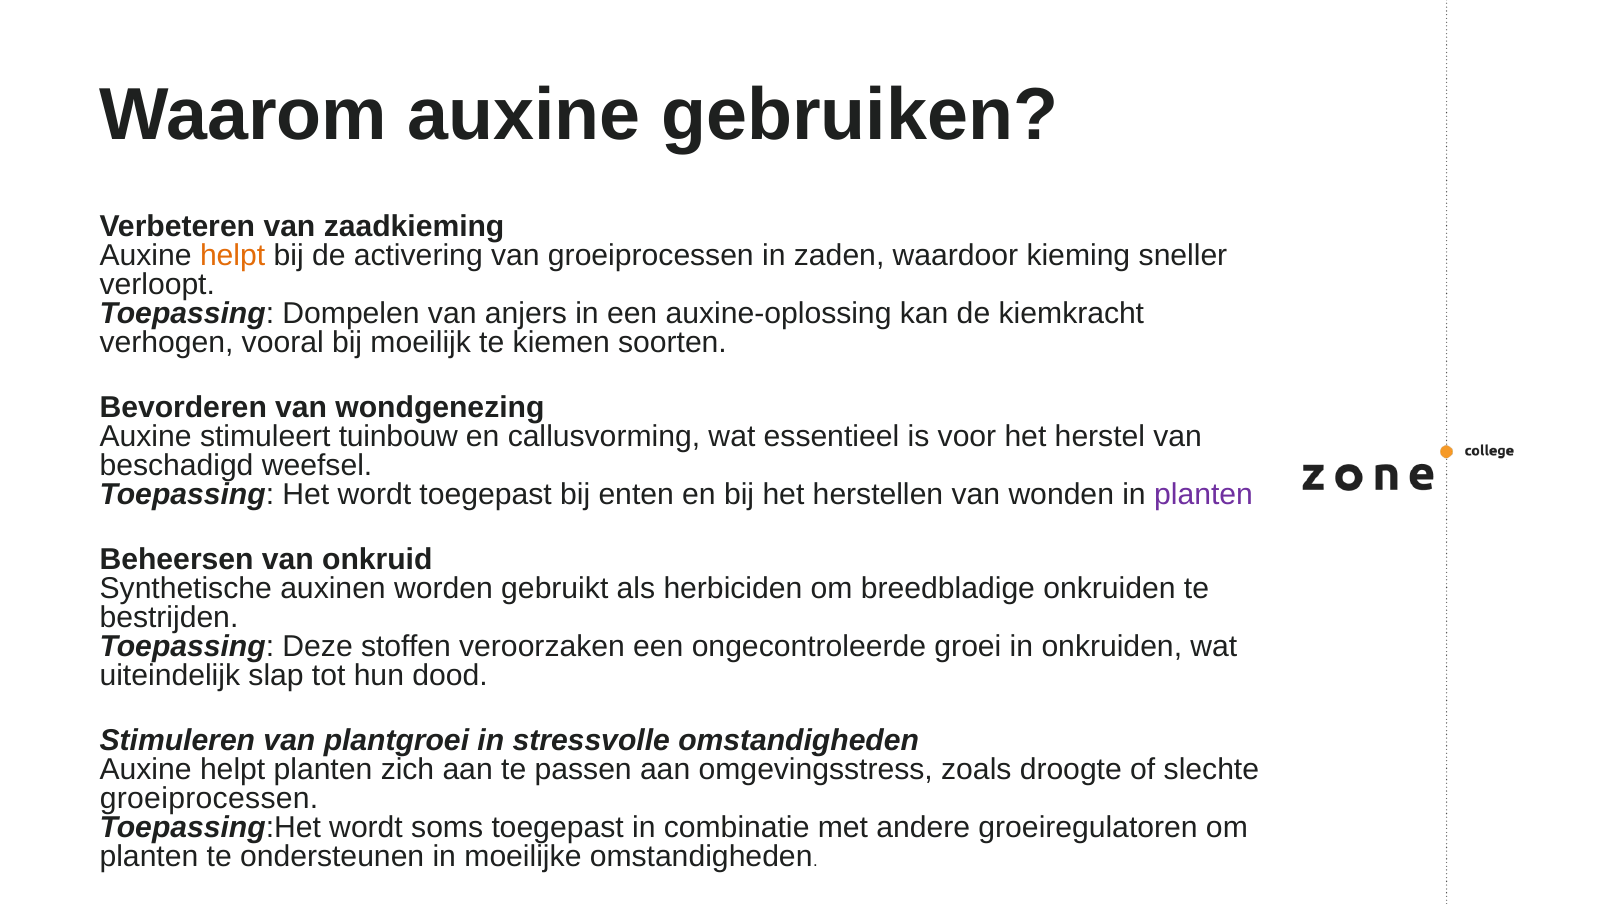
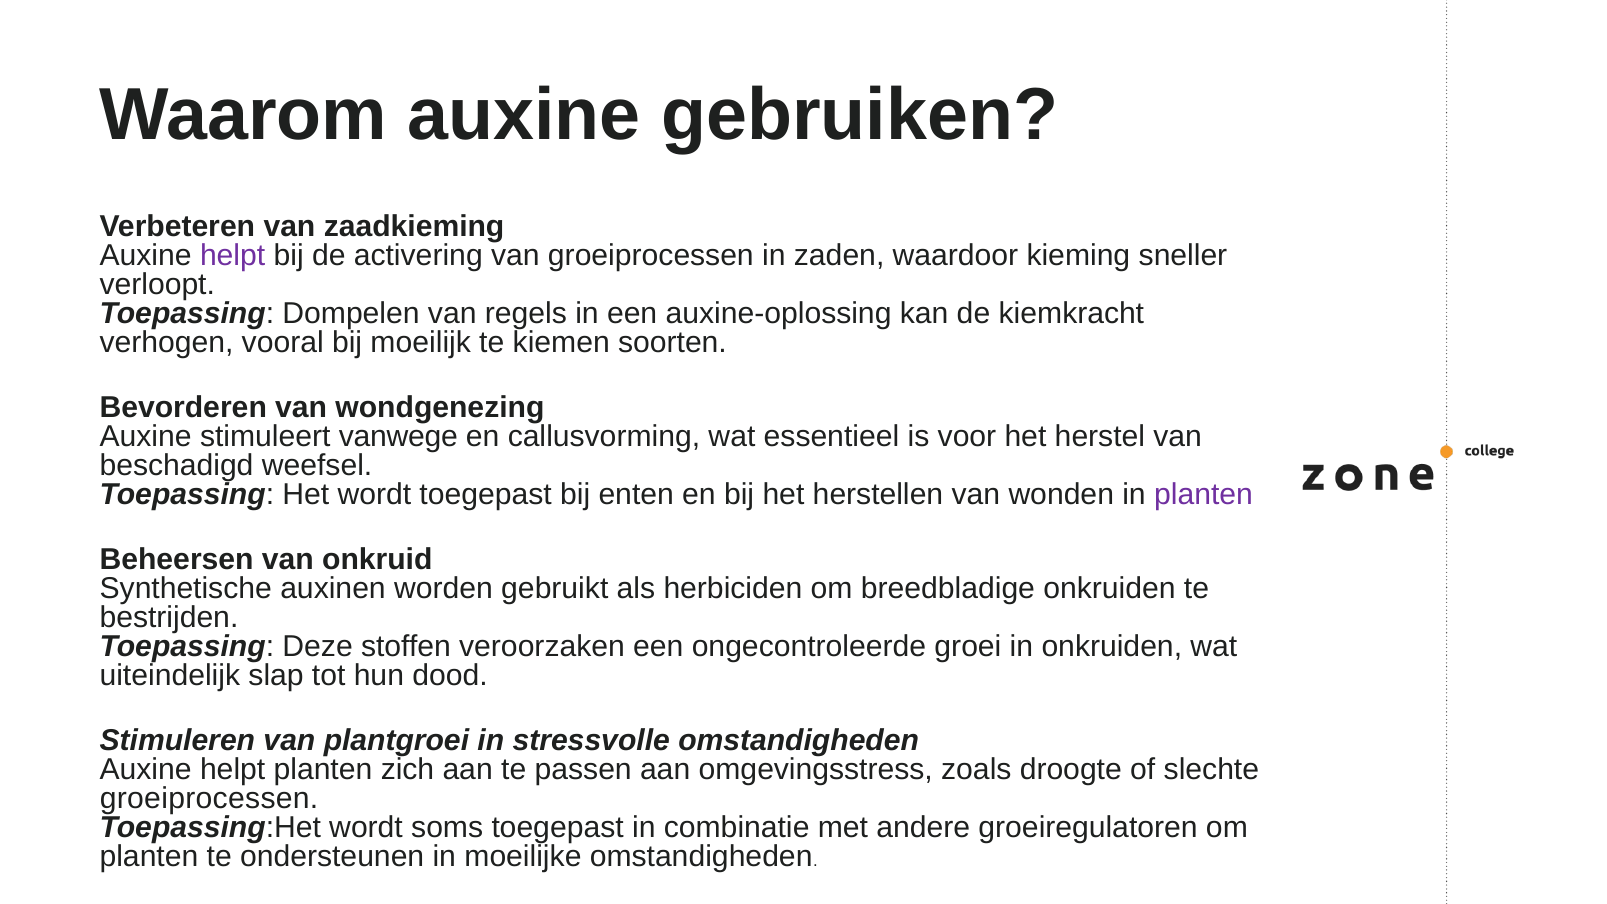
helpt colour: orange -> purple (233, 256)
anjers: anjers -> regels (526, 314)
tuinbouw: tuinbouw -> vanwege (398, 437)
